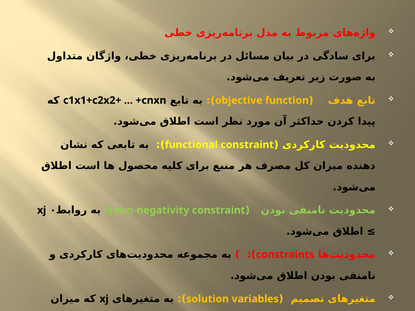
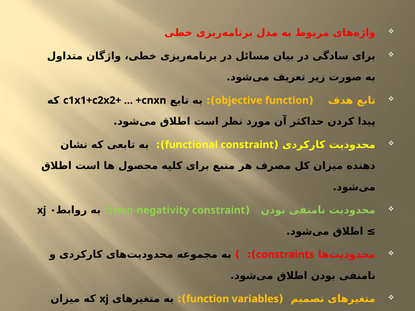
solution: solution -> function (208, 299)
